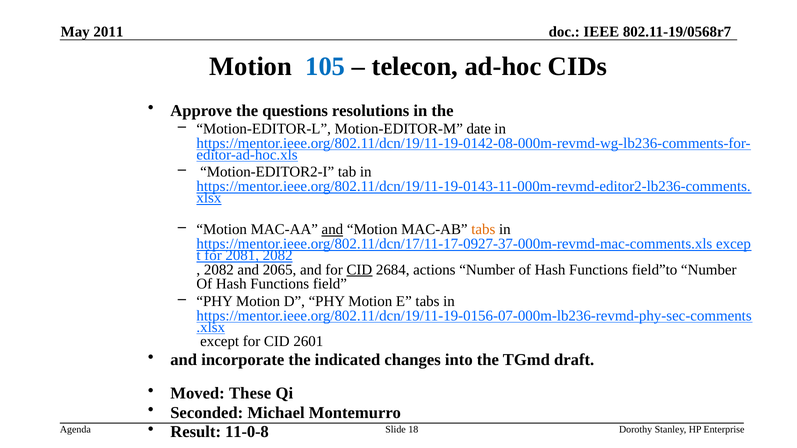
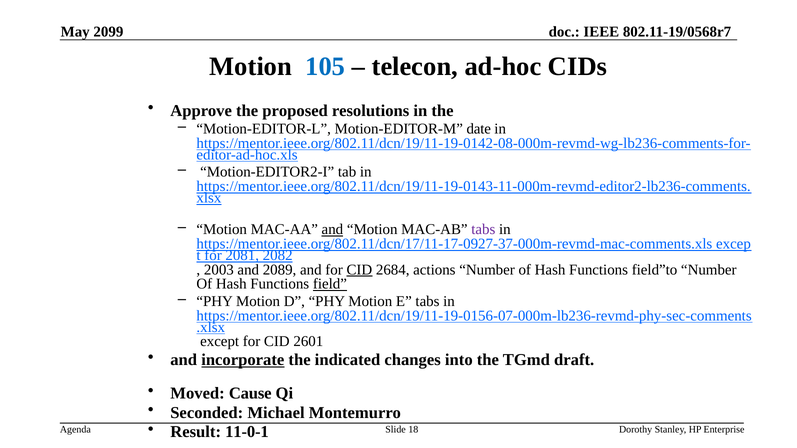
2011: 2011 -> 2099 (108, 32)
questions: questions -> proposed (295, 111)
tabs colour: orange -> purple (483, 230)
2082: 2082 -> 2003 (219, 270)
2065: 2065 -> 2089 (280, 270)
field underline: none -> present (330, 284)
incorporate underline: none -> present (243, 360)
These: These -> Cause (250, 394)
11-0-8: 11-0-8 -> 11-0-1 (247, 432)
